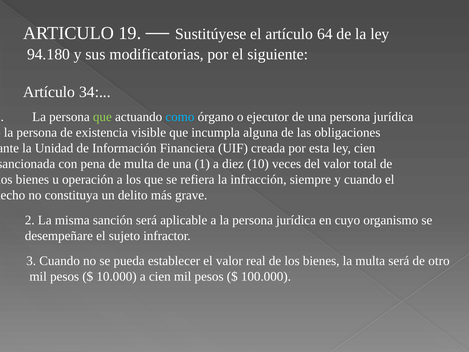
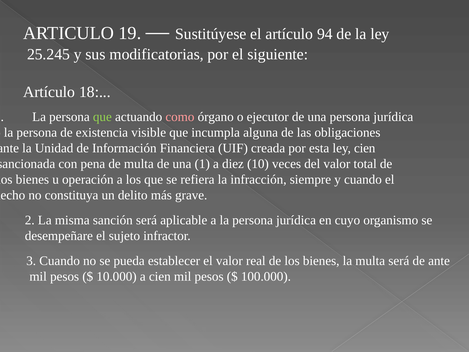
64: 64 -> 94 (325, 34)
94.180: 94.180 -> 25.245 (49, 54)
34: 34 -> 18 (95, 92)
como colour: light blue -> pink (180, 117)
de otro: otro -> ante (439, 261)
